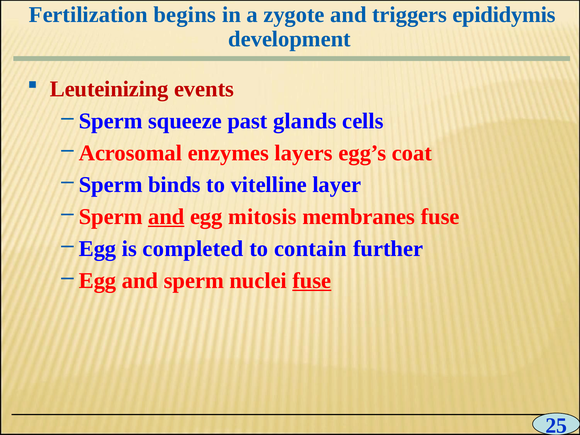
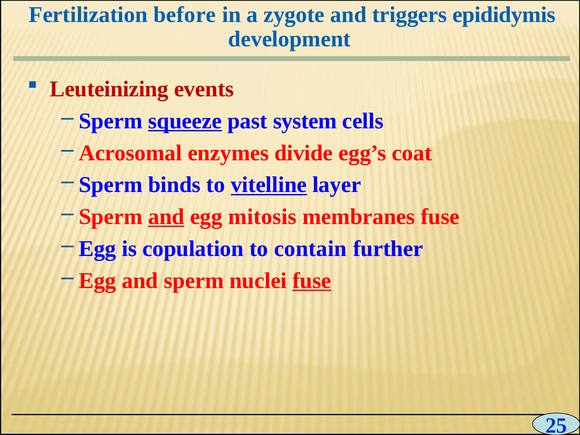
begins: begins -> before (185, 15)
squeeze underline: none -> present (185, 121)
glands: glands -> system (305, 121)
layers: layers -> divide (304, 153)
vitelline underline: none -> present (269, 185)
completed: completed -> copulation (193, 249)
